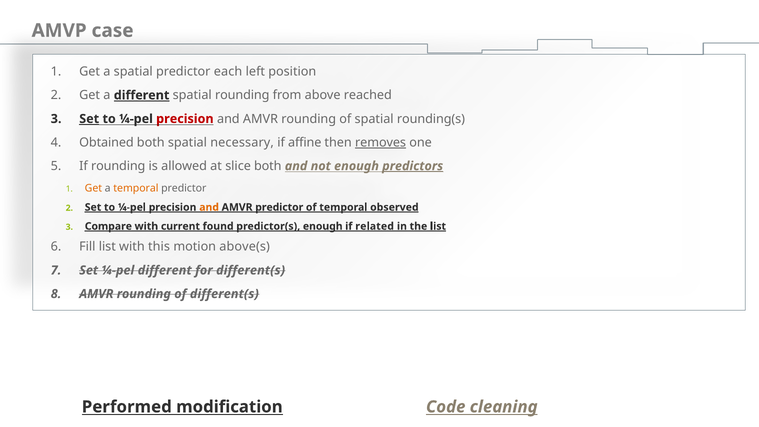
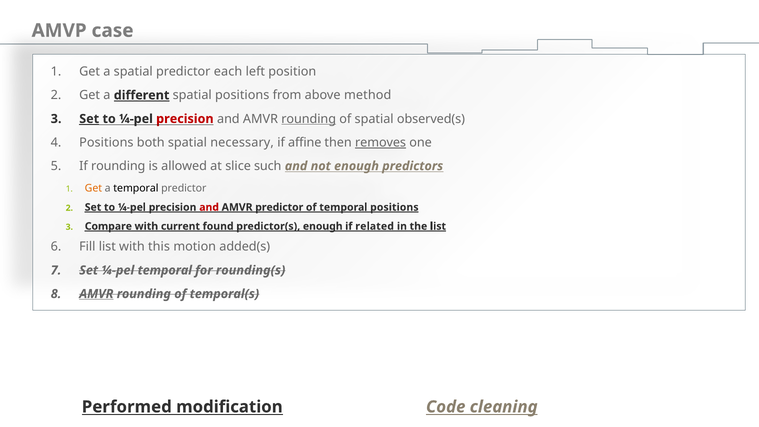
spatial rounding: rounding -> positions (242, 95)
reached: reached -> method (368, 95)
rounding underline: none -> present (309, 119)
rounding(s: rounding(s -> observed(s (431, 119)
Obtained: Obtained -> Positions (106, 142)
slice both: both -> such (268, 166)
predictors underline: present -> none (413, 166)
temporal colour: orange -> black (136, 188)
and colour: orange -> red (209, 207)
temporal observed: observed -> positions (394, 207)
above(s: above(s -> added(s (245, 247)
¼-pel different: different -> temporal (165, 270)
for different(s: different(s -> rounding(s (251, 270)
AMVR underline: none -> present (96, 294)
of different(s: different(s -> temporal(s (224, 294)
